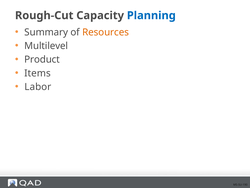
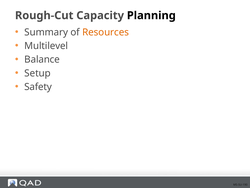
Planning colour: blue -> black (151, 15)
Product: Product -> Balance (42, 59)
Items: Items -> Setup (38, 73)
Labor: Labor -> Safety (38, 87)
